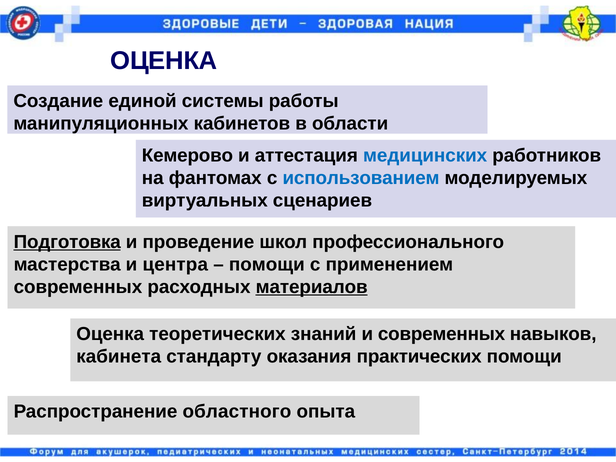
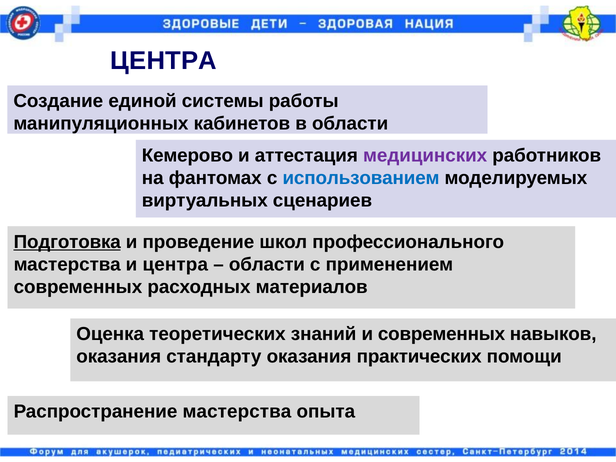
ОЦЕНКА: ОЦЕНКА -> ЦЕНТРА (164, 61)
медицинских colour: blue -> purple (425, 155)
помощи: помощи -> области (267, 264)
материалов underline: present -> none (312, 287)
кабинета: кабинета -> оказания (119, 357)
Распространение областного: областного -> мастерства (237, 412)
